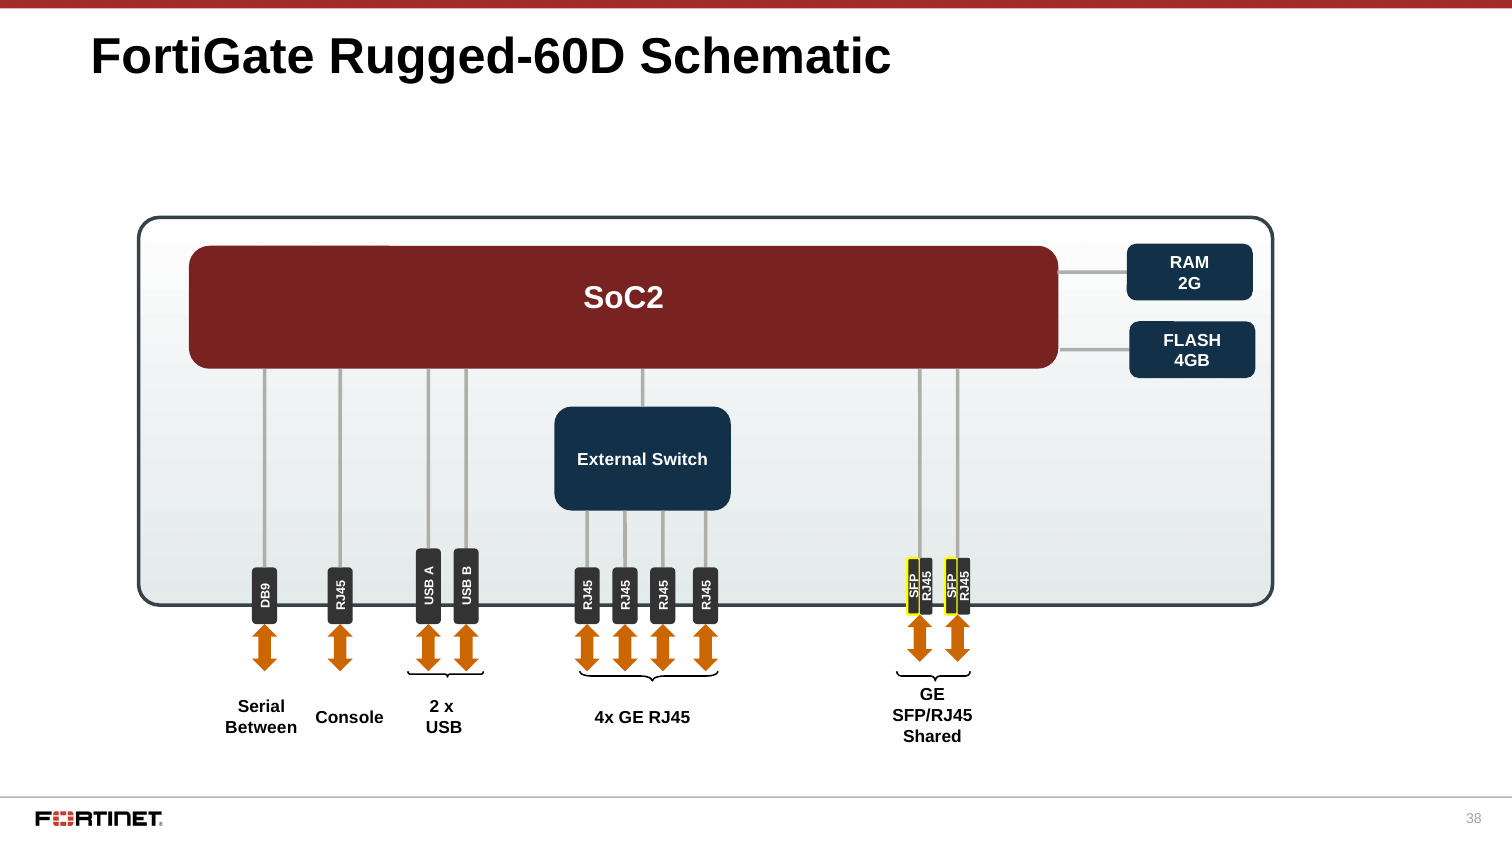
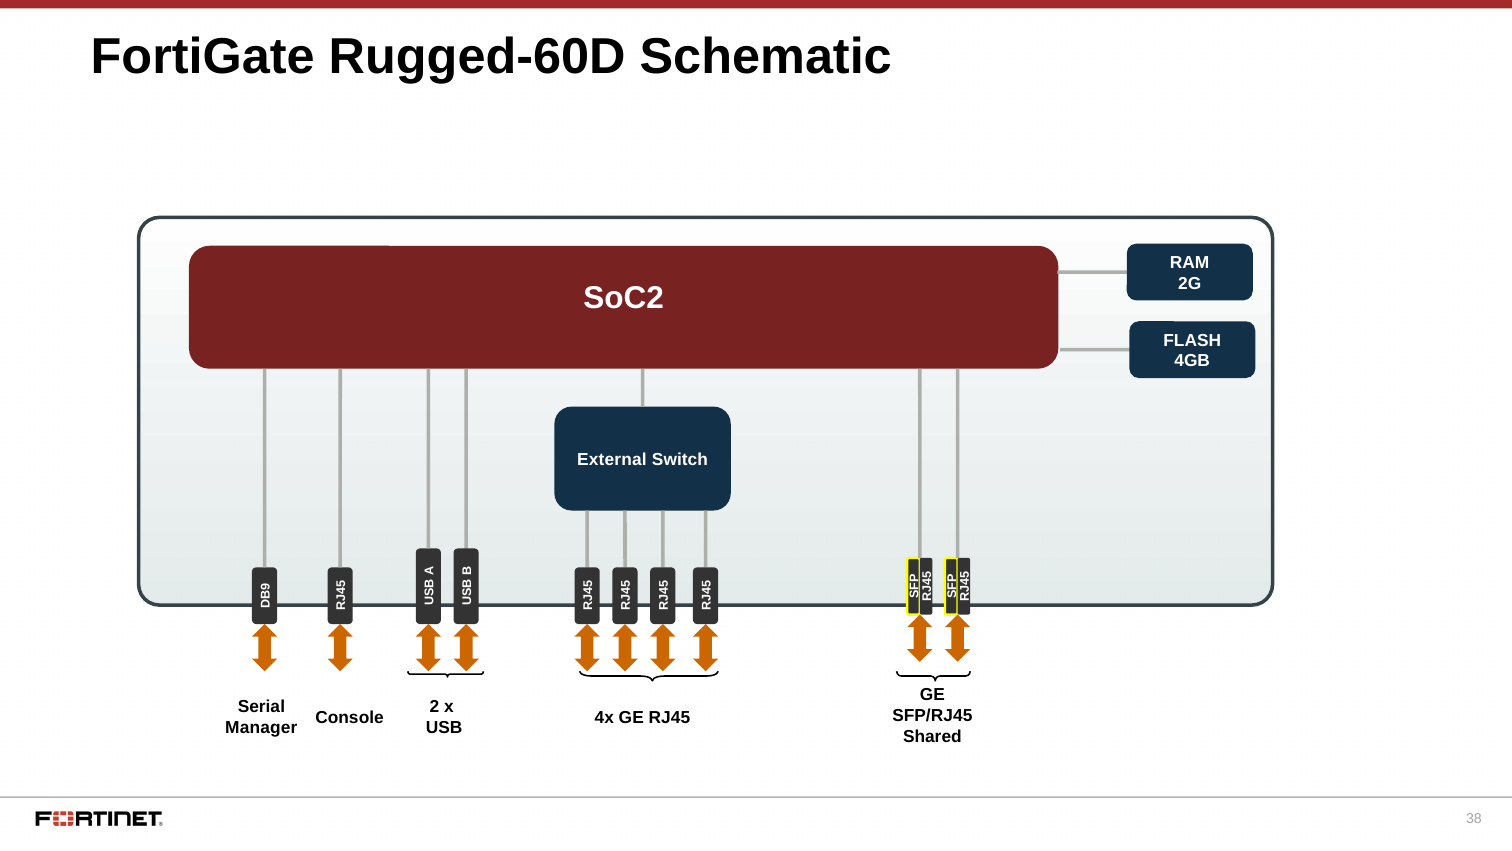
Between: Between -> Manager (261, 727)
